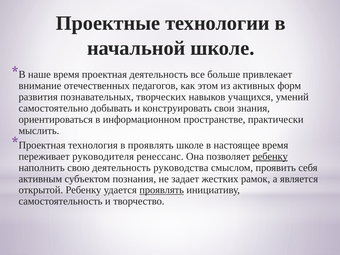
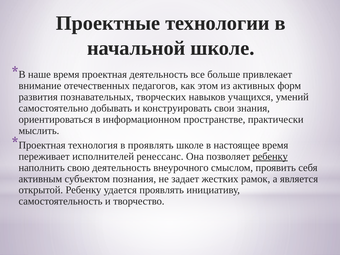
руководителя: руководителя -> исполнителей (103, 156)
руководства: руководства -> внеурочного (181, 168)
проявлять underline: present -> none (162, 190)
